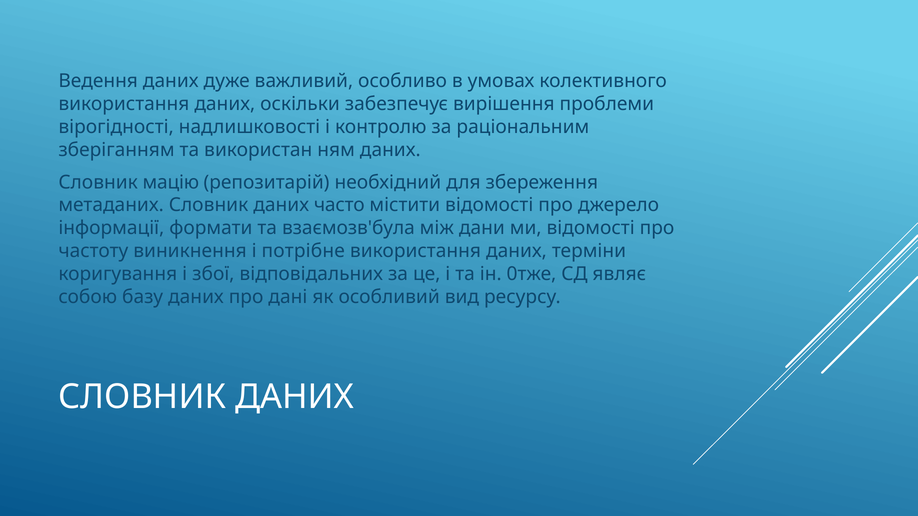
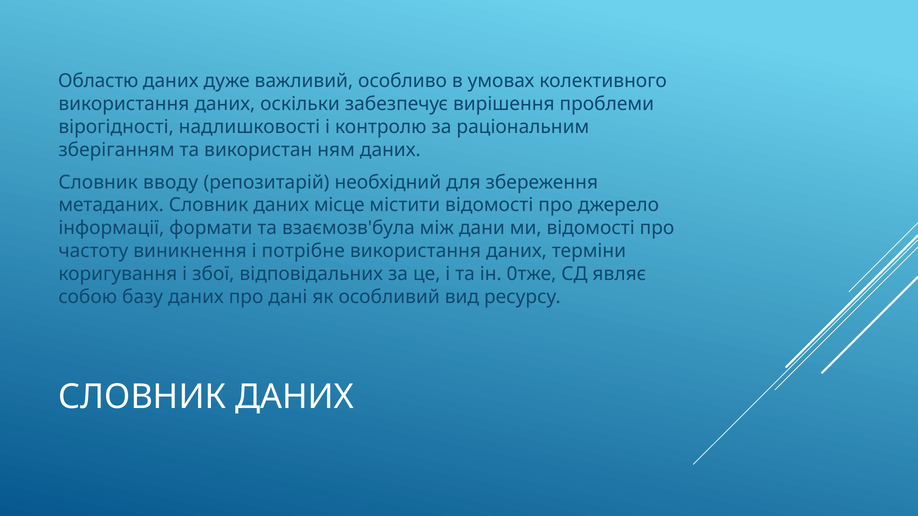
Ведення: Ведення -> Областю (98, 81)
мацію: мацію -> вводу (171, 182)
часто: часто -> місце (339, 205)
